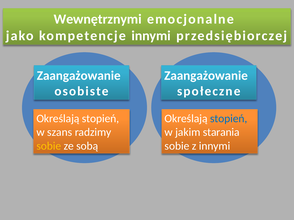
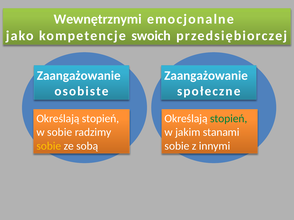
kompetencje innymi: innymi -> swoich (151, 36)
stopień colour: blue -> green (229, 119)
w szans: szans -> sobie (60, 132)
starania: starania -> stanami (221, 132)
